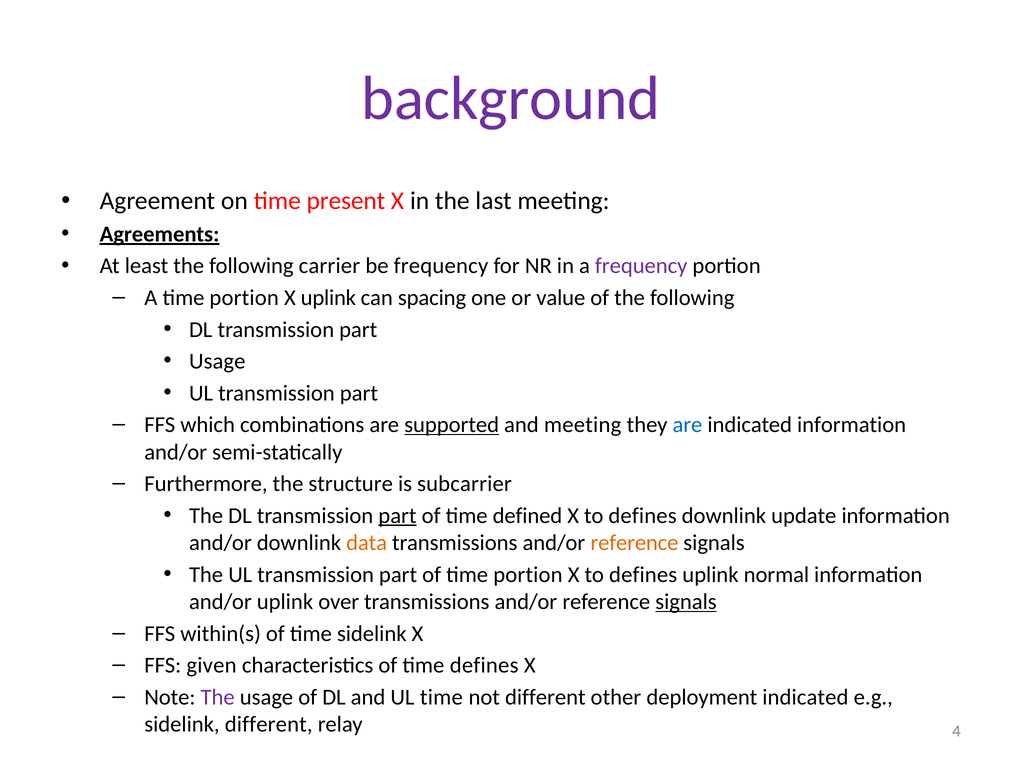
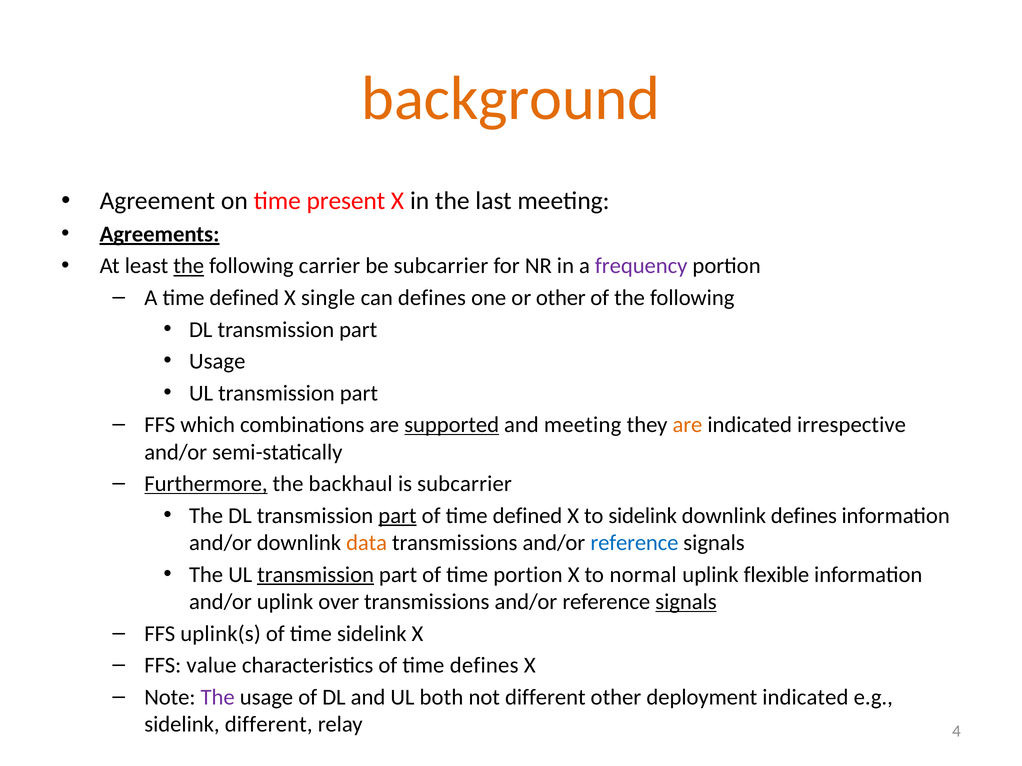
background colour: purple -> orange (511, 99)
the underline: none -> present (189, 266)
be frequency: frequency -> subcarrier (441, 266)
A time portion: portion -> defined (244, 298)
X uplink: uplink -> single (328, 298)
can spacing: spacing -> defines (432, 298)
or value: value -> other (561, 298)
are colour: blue -> orange (687, 425)
indicated information: information -> irrespective (852, 425)
Furthermore underline: none -> present (206, 484)
structure: structure -> backhaul (351, 484)
defines: defines -> sidelink (643, 516)
downlink update: update -> defines (804, 516)
reference colour: orange -> blue (634, 543)
transmission underline: none -> present (316, 575)
defines: defines -> normal (643, 575)
normal: normal -> flexible (776, 575)
within(s: within(s -> uplink(s (221, 634)
given: given -> value (212, 666)
UL time: time -> both (441, 698)
